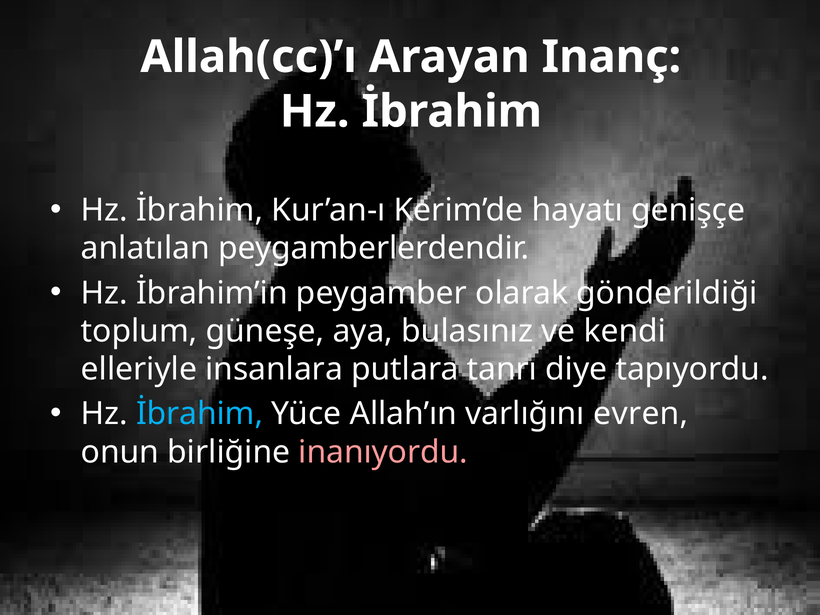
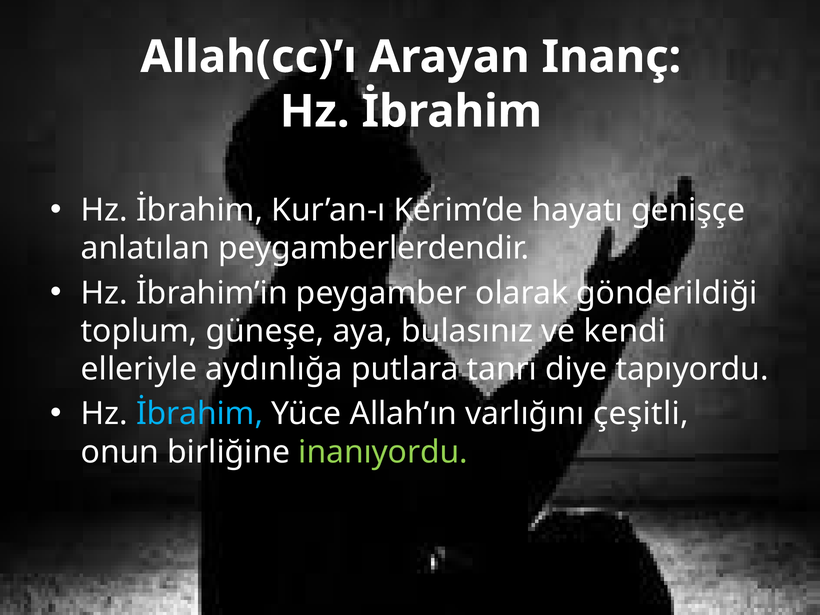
insanlara: insanlara -> aydınlığa (274, 369)
evren: evren -> çeşitli (641, 414)
inanıyordu colour: pink -> light green (383, 452)
